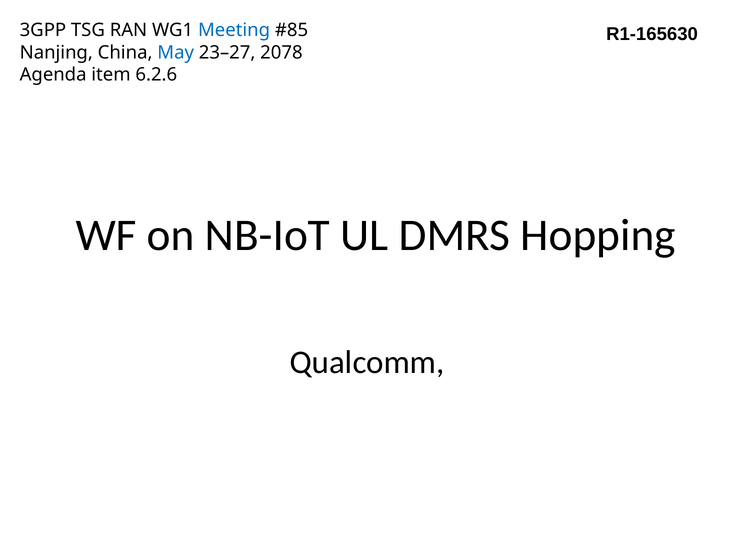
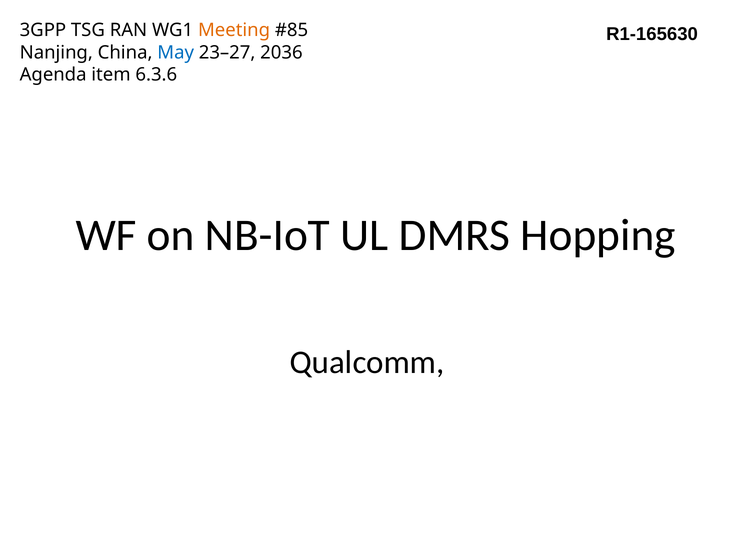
Meeting colour: blue -> orange (234, 30)
2078: 2078 -> 2036 (281, 52)
6.2.6: 6.2.6 -> 6.3.6 (156, 75)
